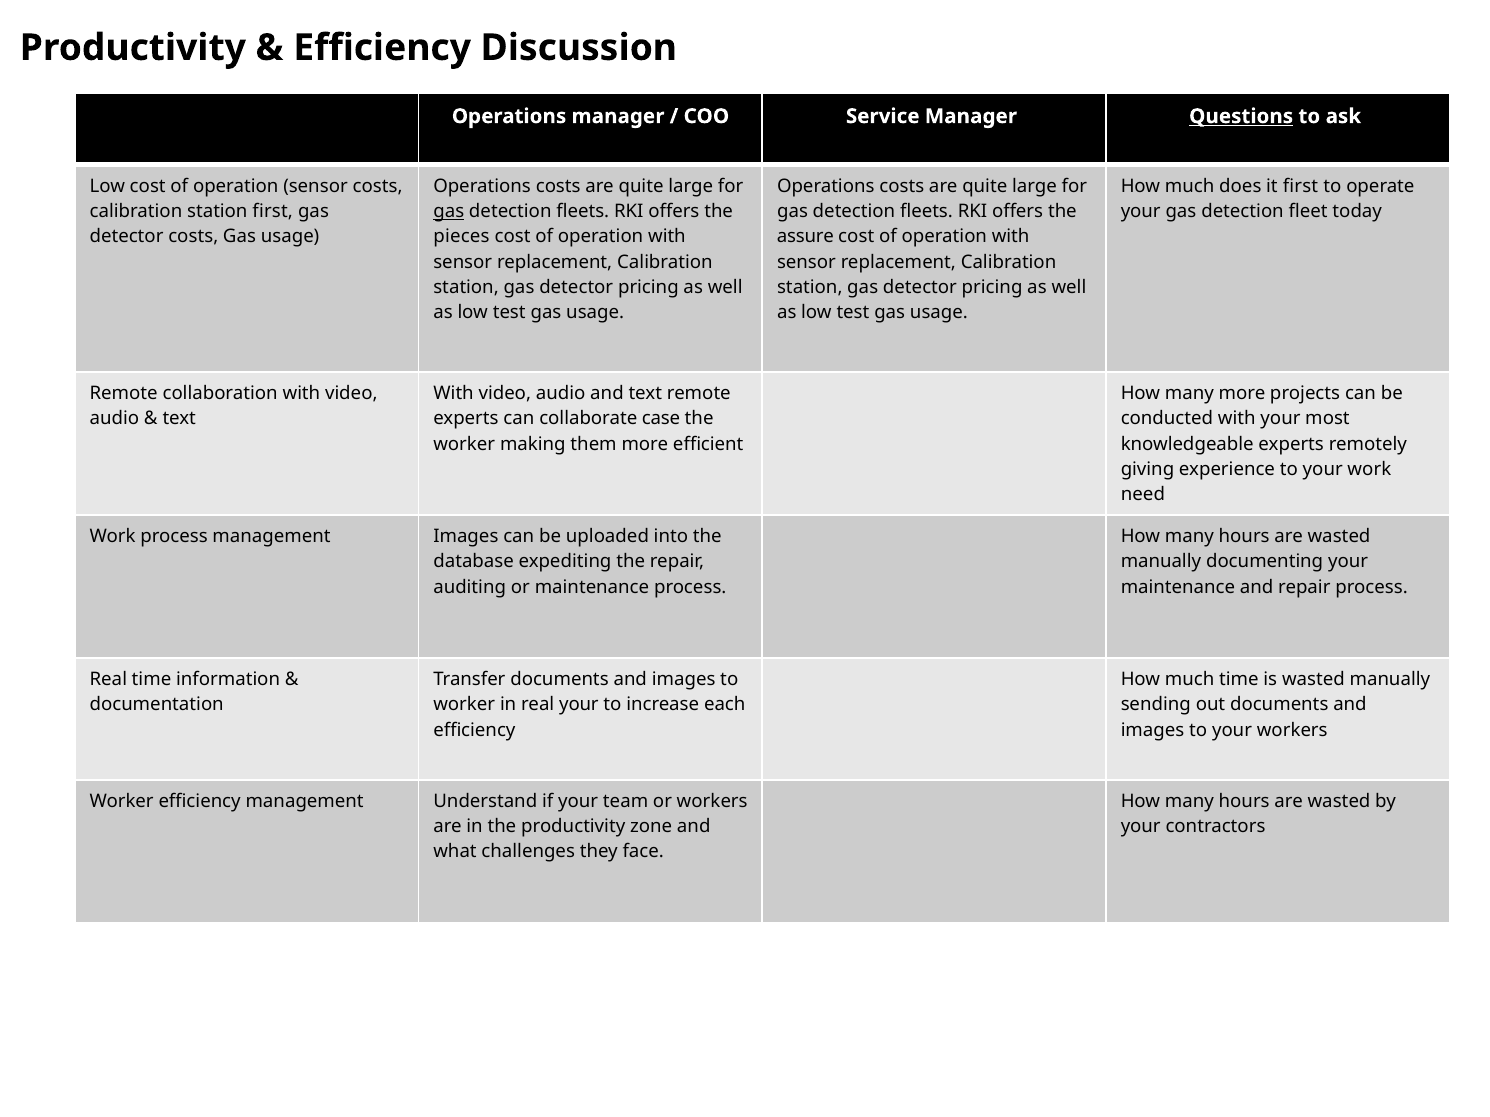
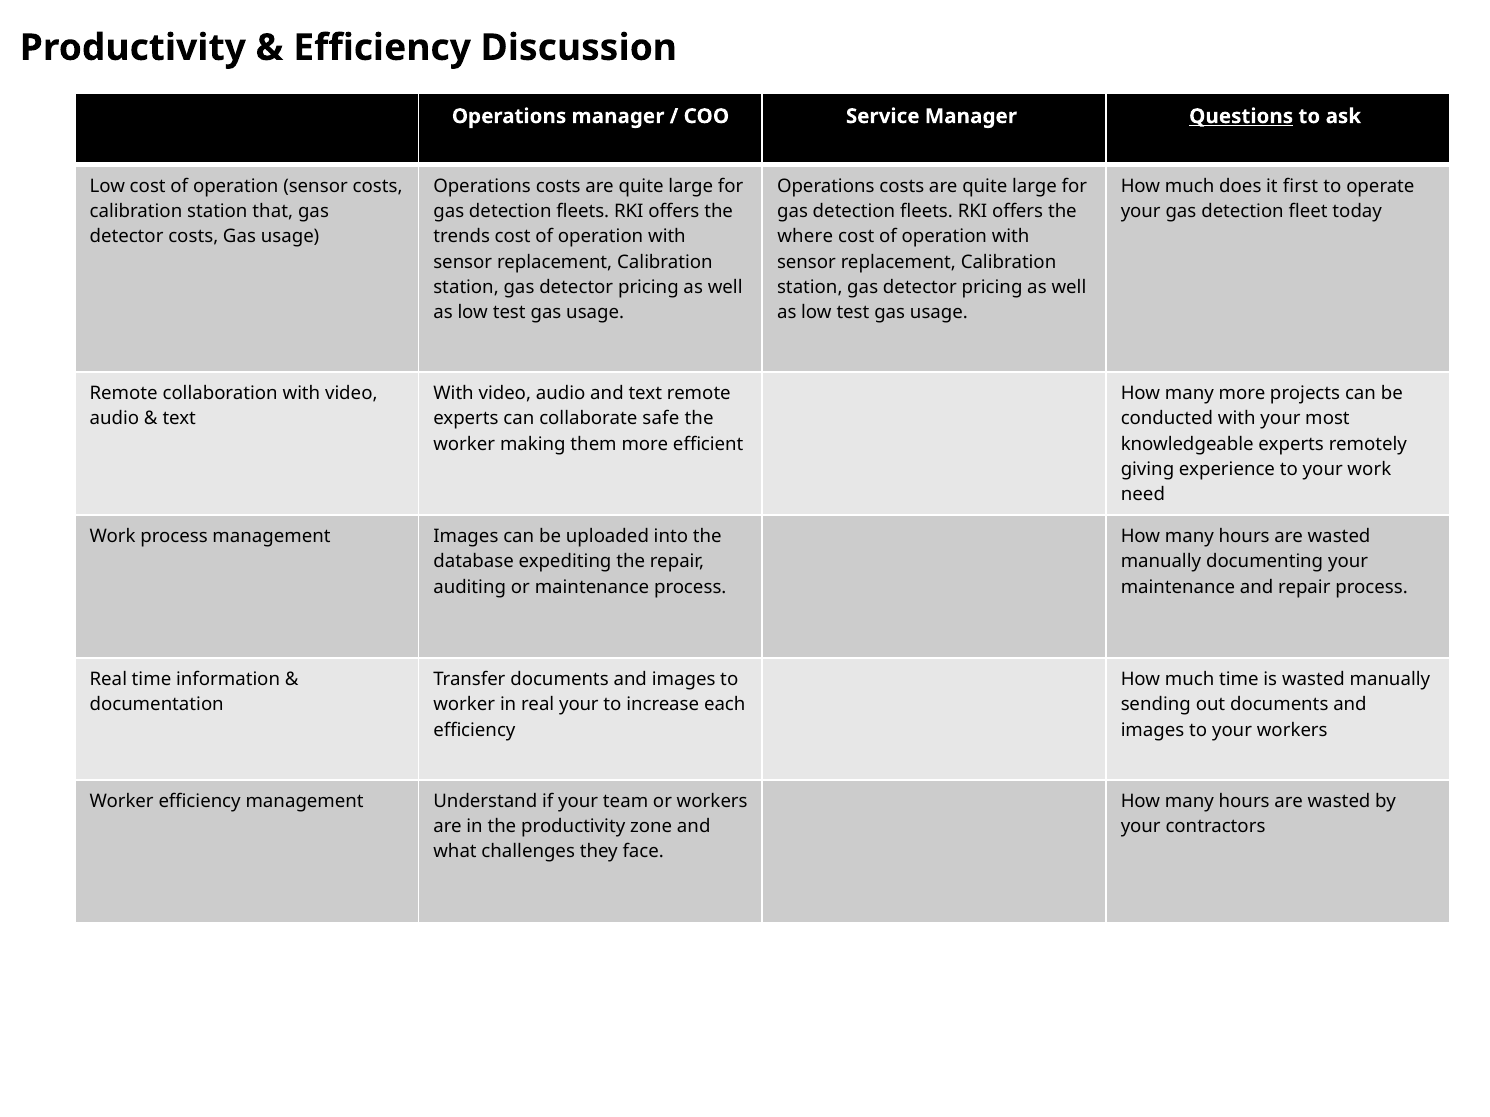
station first: first -> that (273, 211)
gas underline: present -> none (449, 211)
pieces: pieces -> trends (462, 237)
assure: assure -> where (805, 237)
case: case -> safe (661, 419)
